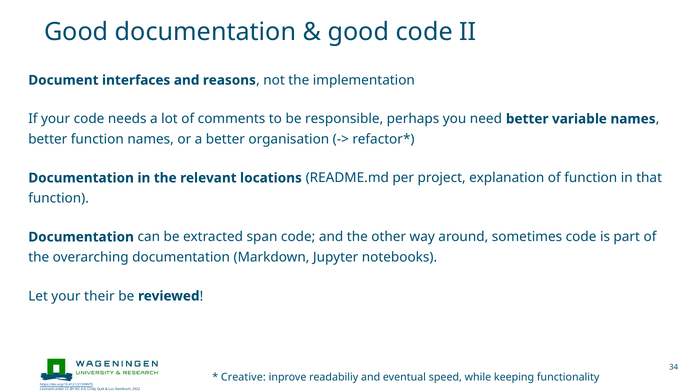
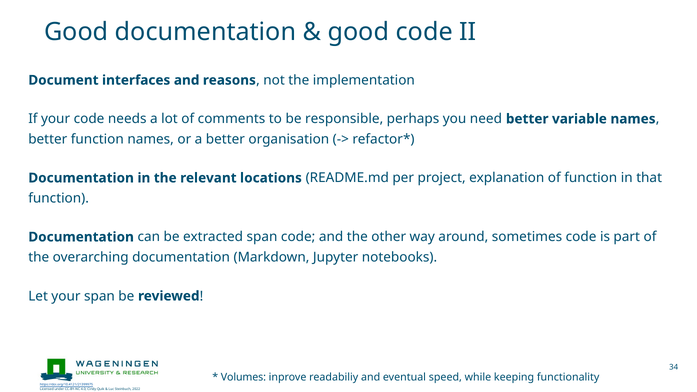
your their: their -> span (99, 296)
Creative: Creative -> Volumes (243, 377)
